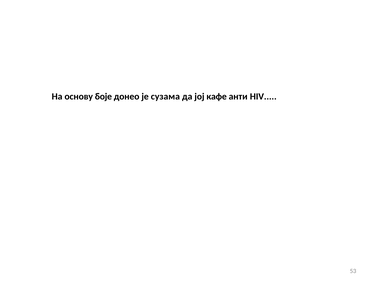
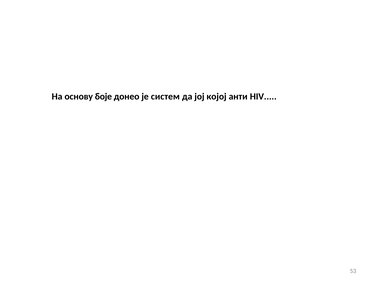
сузама: сузама -> систем (165, 97)
кафе: кафе -> којој (217, 97)
